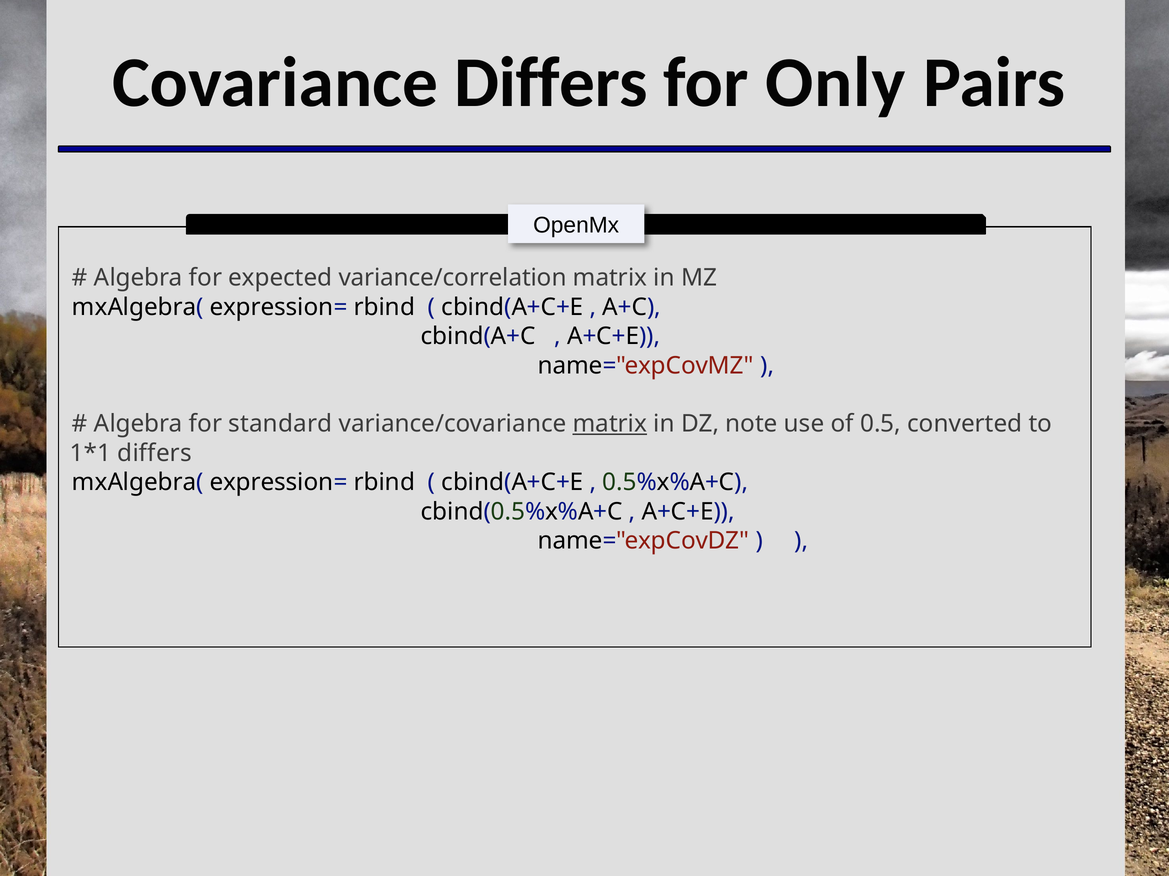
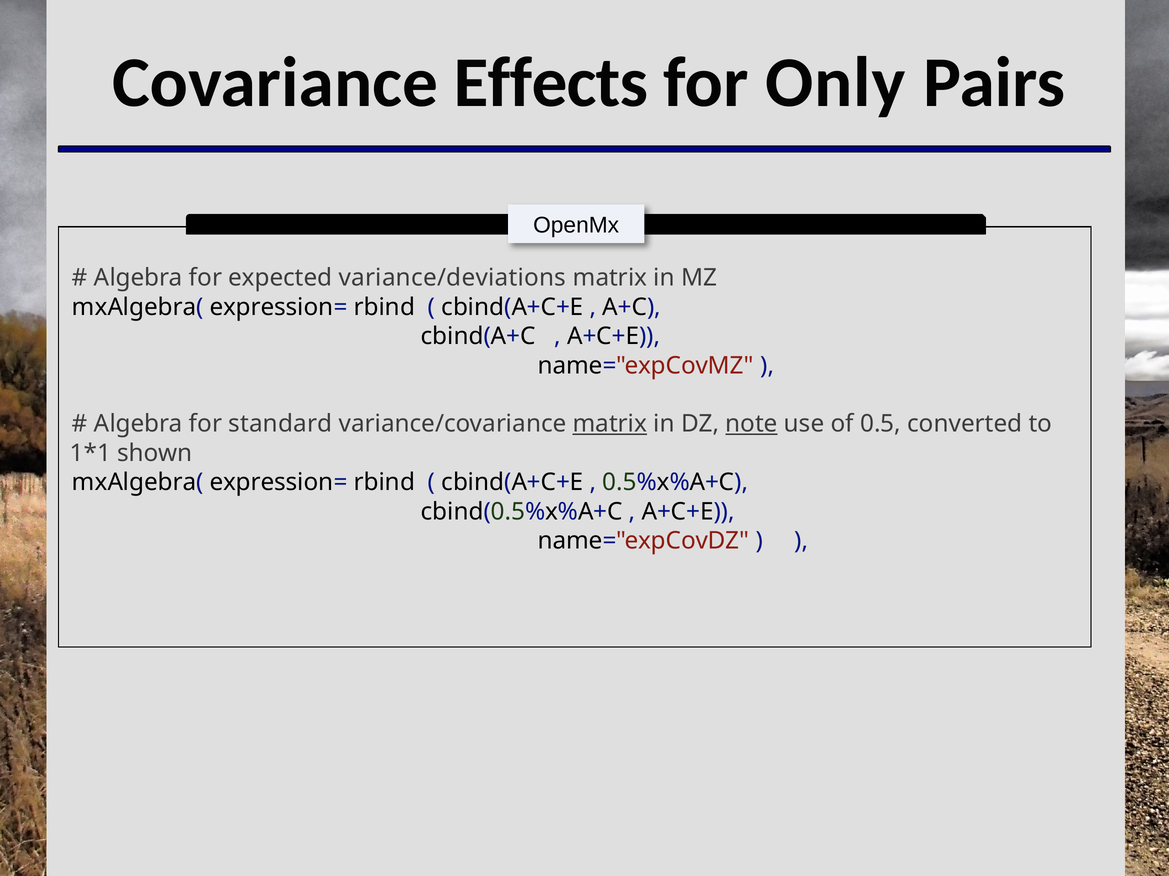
Covariance Differs: Differs -> Effects (551, 83)
variance/correlation: variance/correlation -> variance/deviations (452, 278)
note underline: none -> present (751, 424)
differs: differs -> shown (155, 453)
